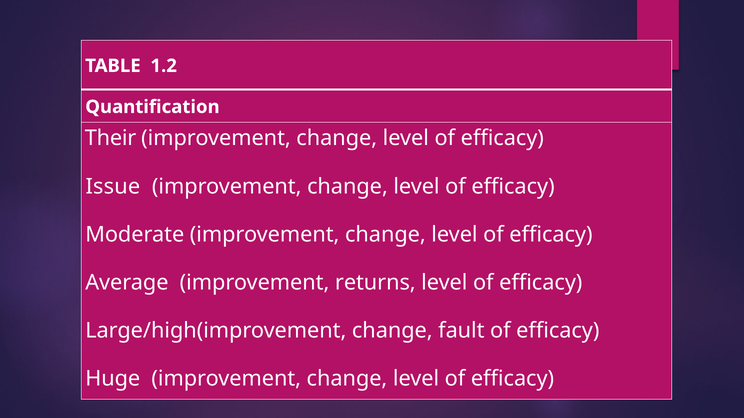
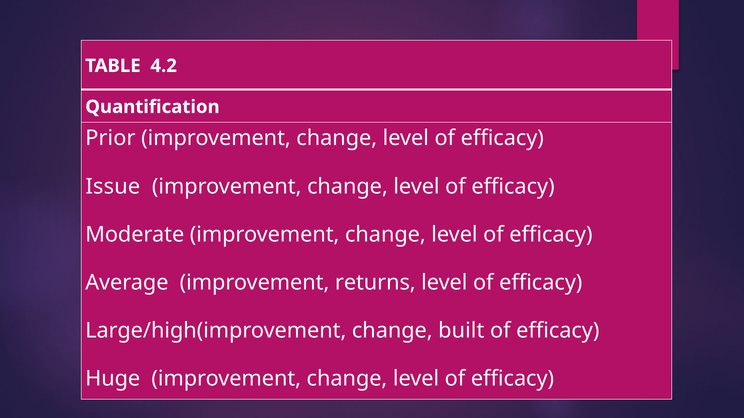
1.2: 1.2 -> 4.2 (164, 66)
Their: Their -> Prior (110, 139)
fault: fault -> built (461, 331)
